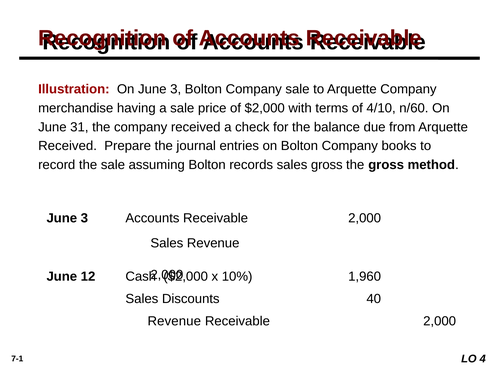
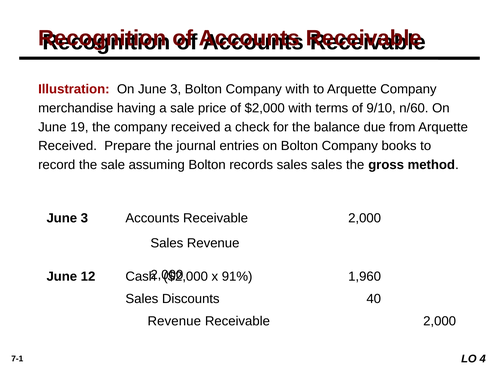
Company sale: sale -> with (297, 89)
4/10: 4/10 -> 9/10 (381, 108)
31: 31 -> 19 (79, 127)
sales gross: gross -> sales (327, 165)
10%: 10% -> 91% (237, 277)
